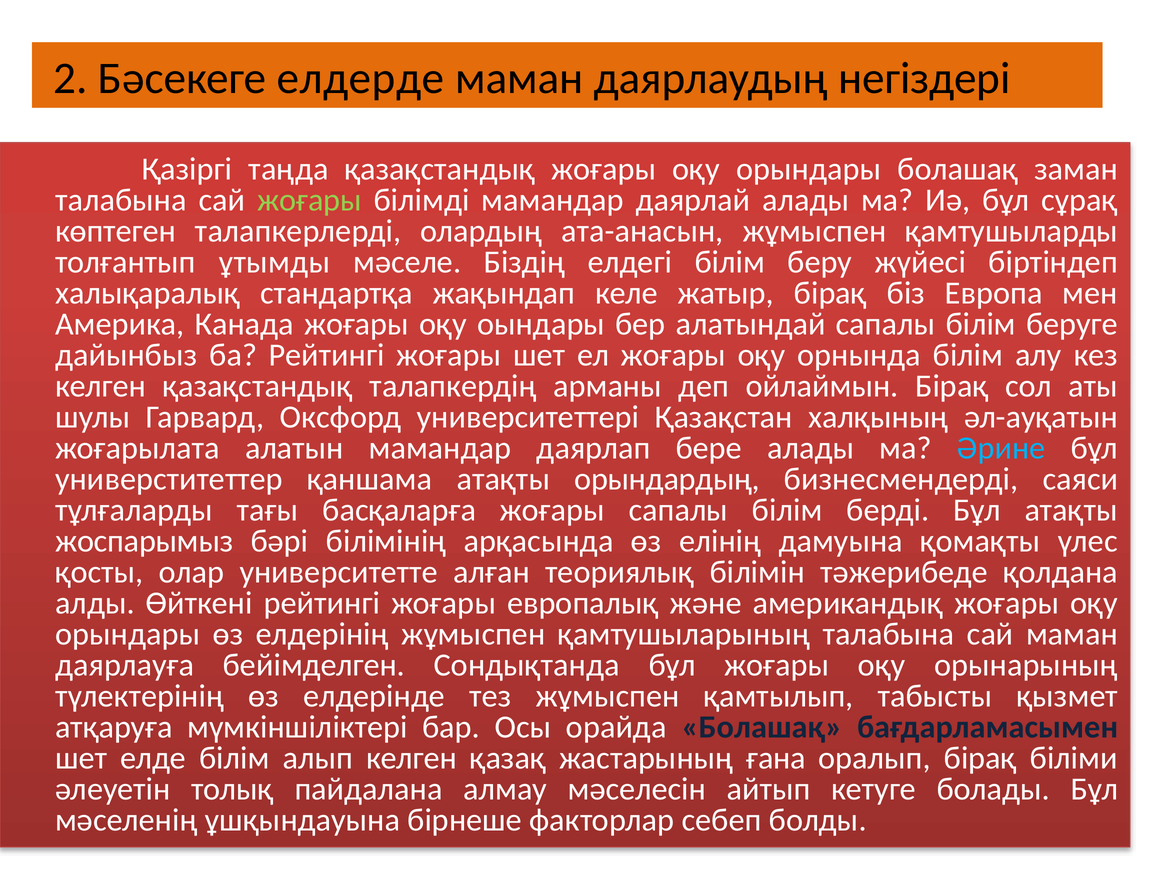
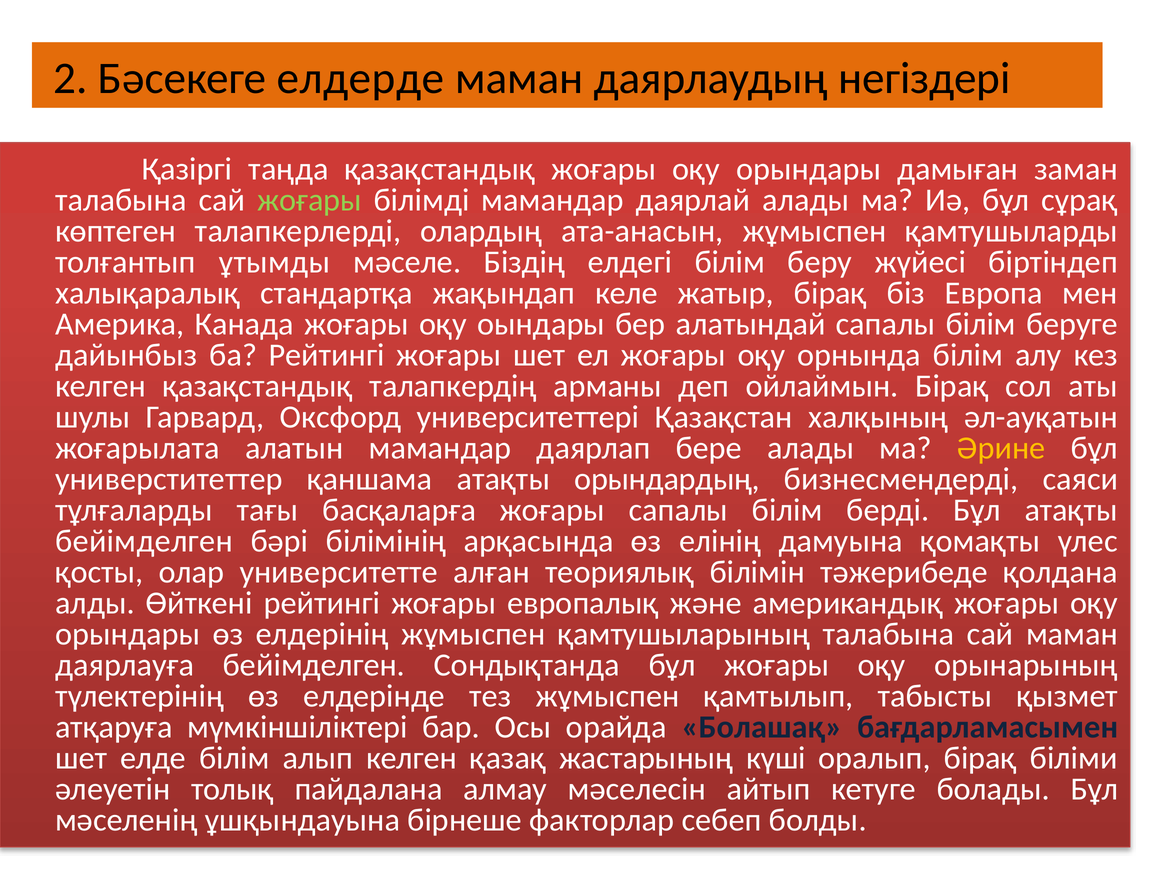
орындары болашақ: болашақ -> дамыған (958, 169)
Әрине colour: light blue -> yellow (1001, 448)
жоспарымыз: жоспарымыз -> бейімделген (144, 541)
ғана: ғана -> күші (776, 758)
